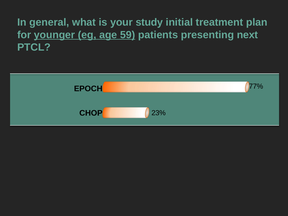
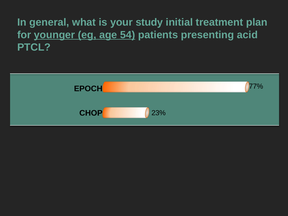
59: 59 -> 54 (128, 35)
next: next -> acid (247, 35)
